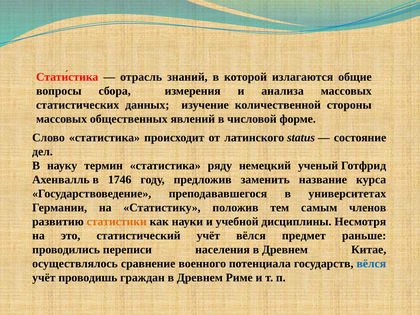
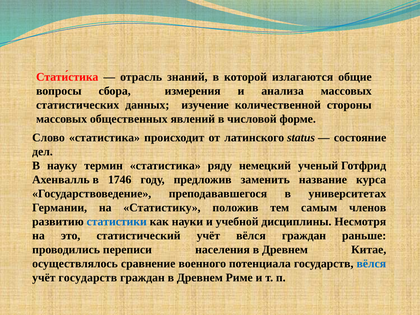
статистики colour: orange -> blue (117, 222)
вёлся предмет: предмет -> граждан (304, 236)
учёт проводишь: проводишь -> государств (88, 278)
